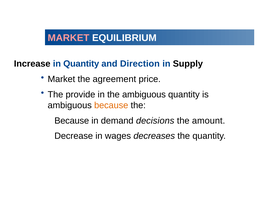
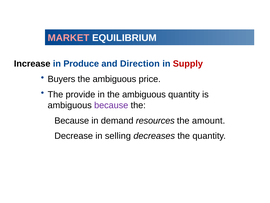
in Quantity: Quantity -> Produce (81, 64)
Supply colour: black -> red (188, 64)
Market: Market -> Buyers (61, 79)
agreement: agreement -> ambiguous (114, 79)
because colour: orange -> purple (111, 105)
decisions: decisions -> resources (155, 120)
wages: wages -> selling (118, 136)
